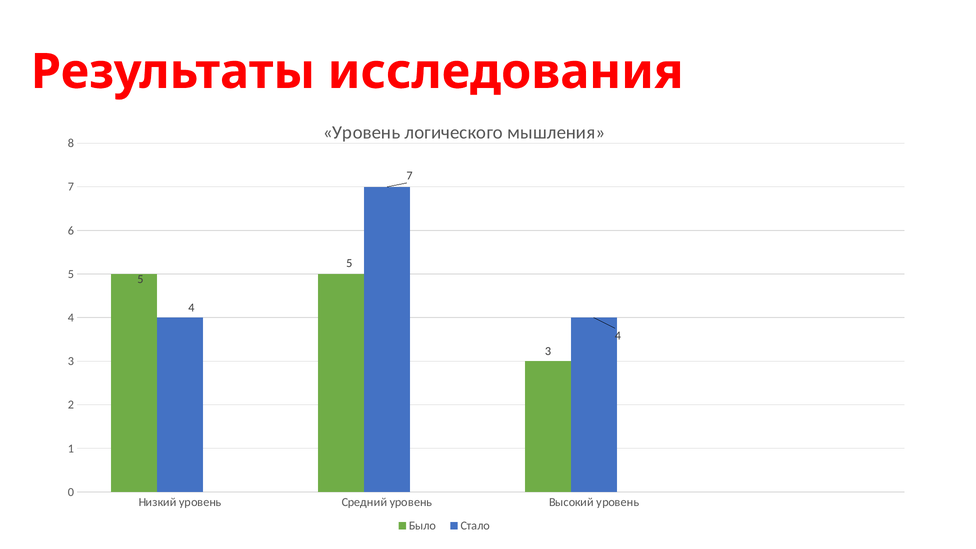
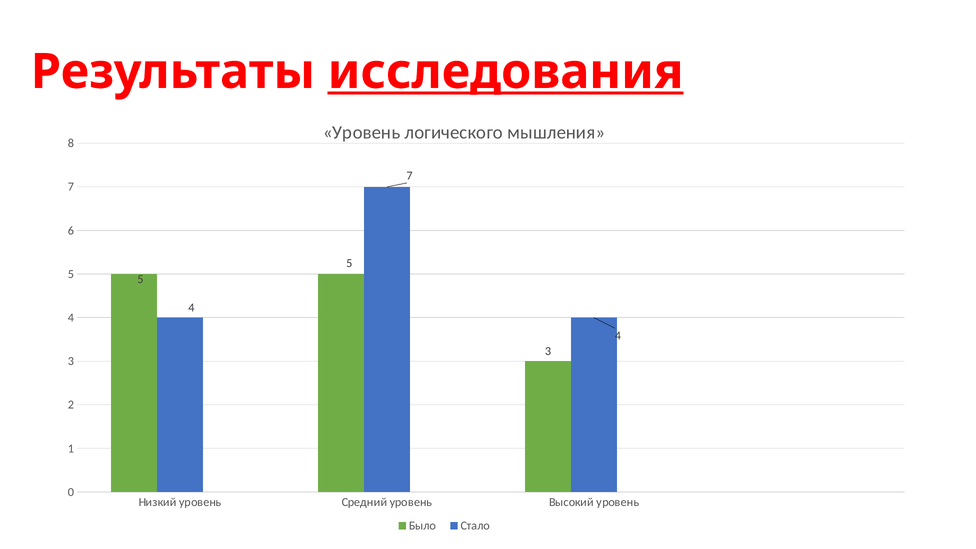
исследования underline: none -> present (506, 72)
